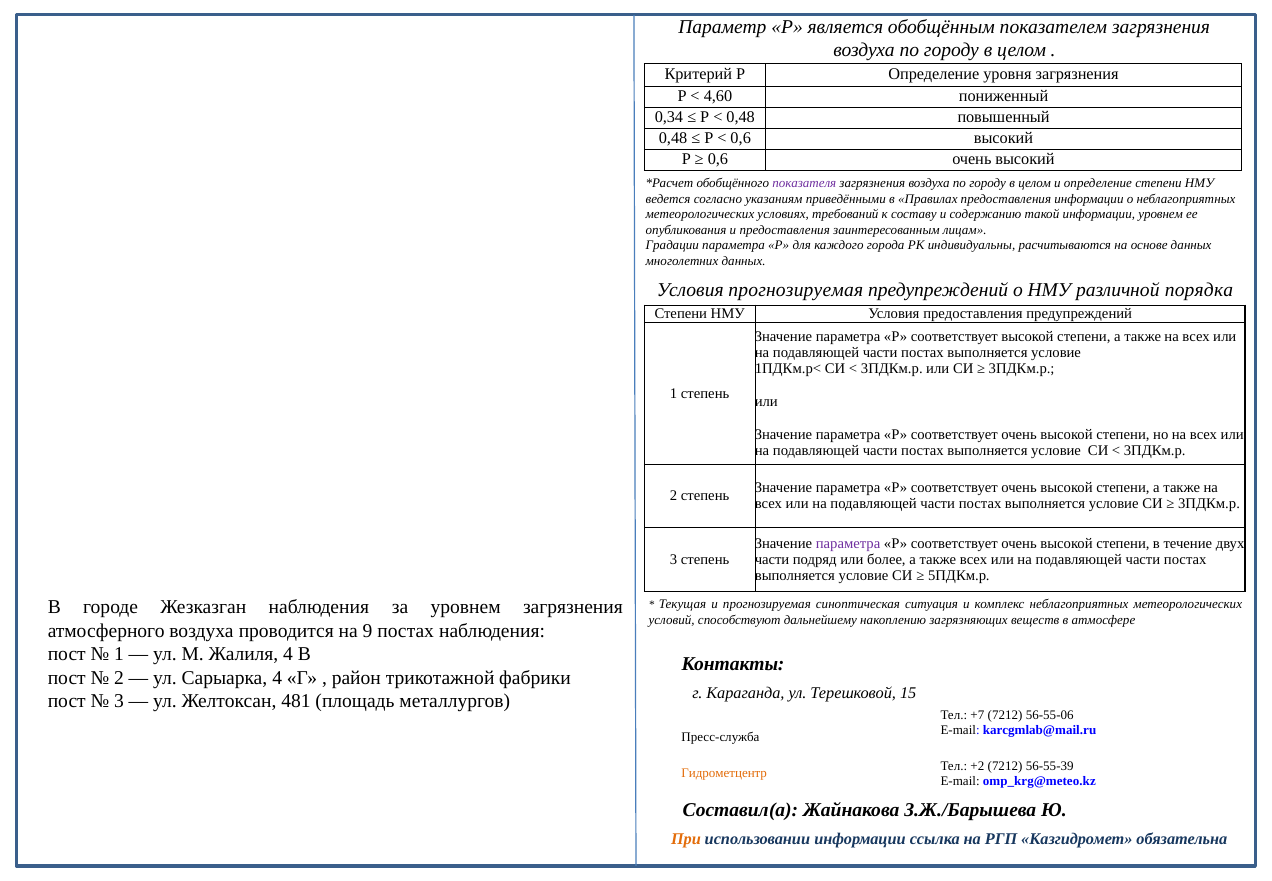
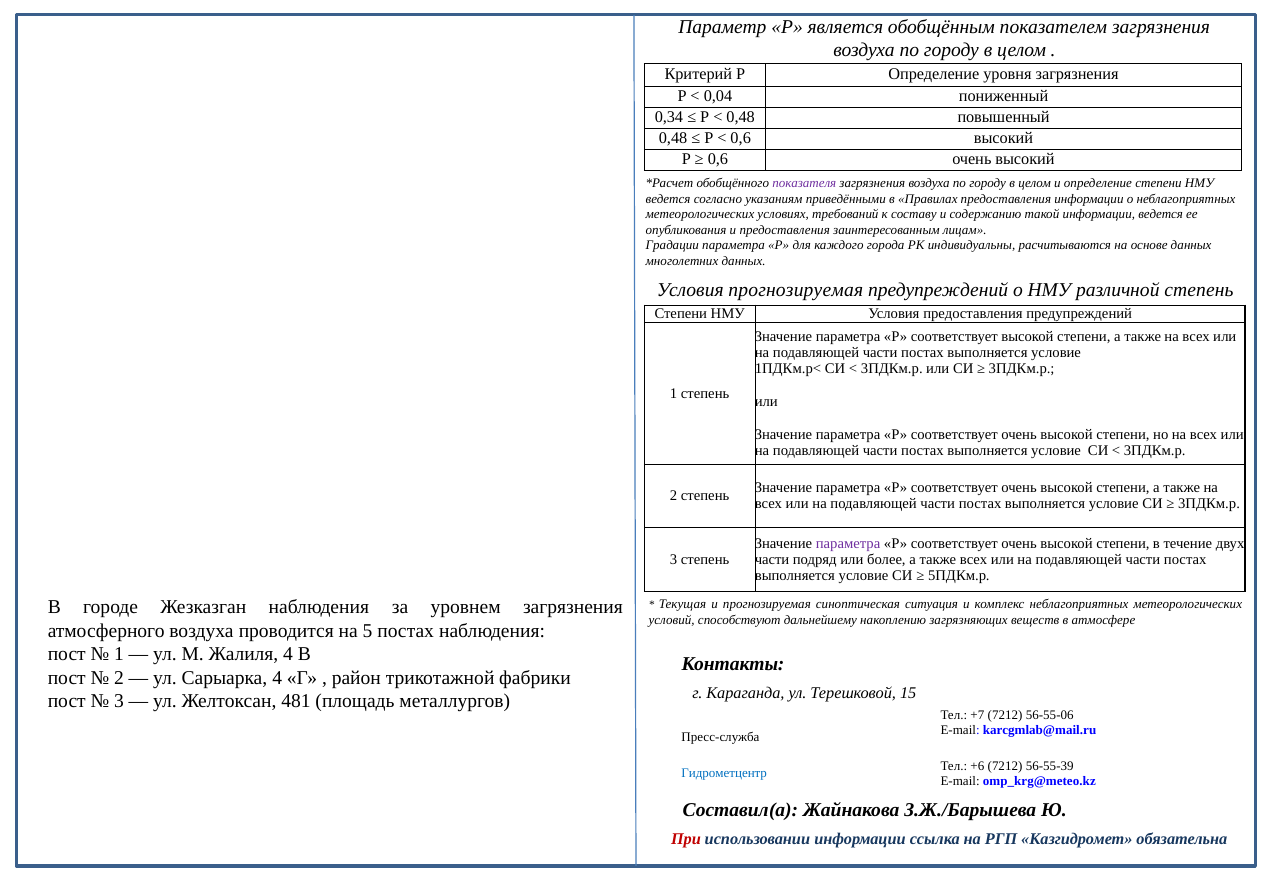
4,60: 4,60 -> 0,04 (718, 96)
информации уровнем: уровнем -> ведется (1161, 214)
различной порядка: порядка -> степень (1199, 289)
9: 9 -> 5 (368, 631)
+2: +2 -> +6 (977, 766)
Гидрометцентр colour: orange -> blue (724, 773)
При colour: orange -> red (686, 839)
